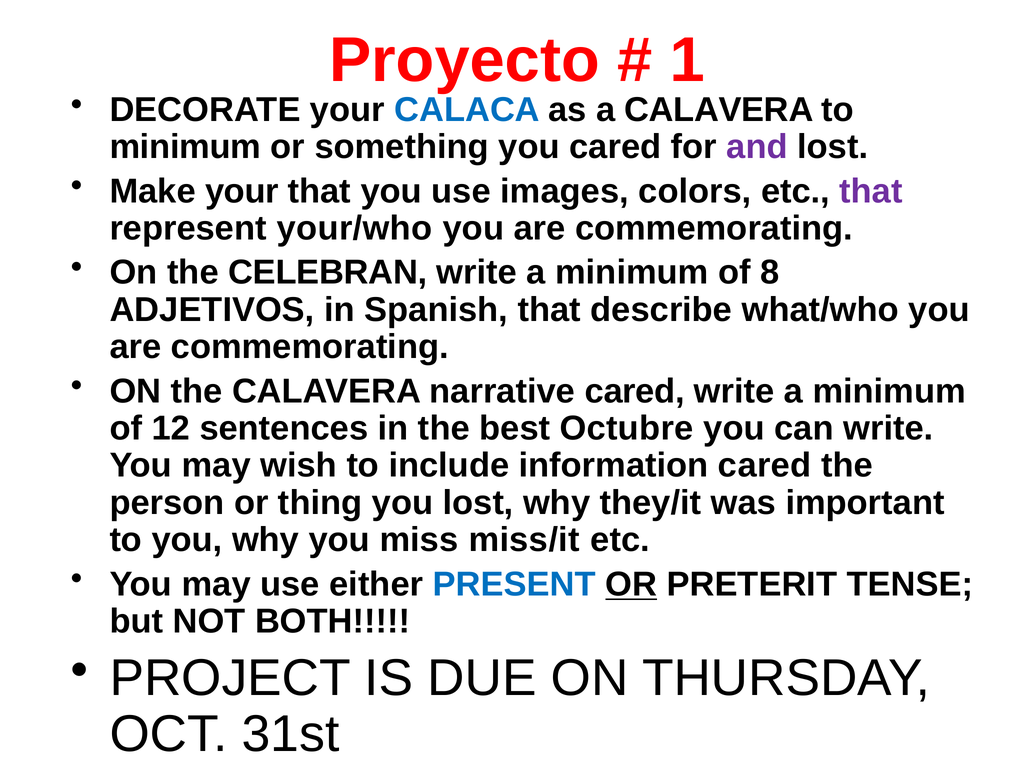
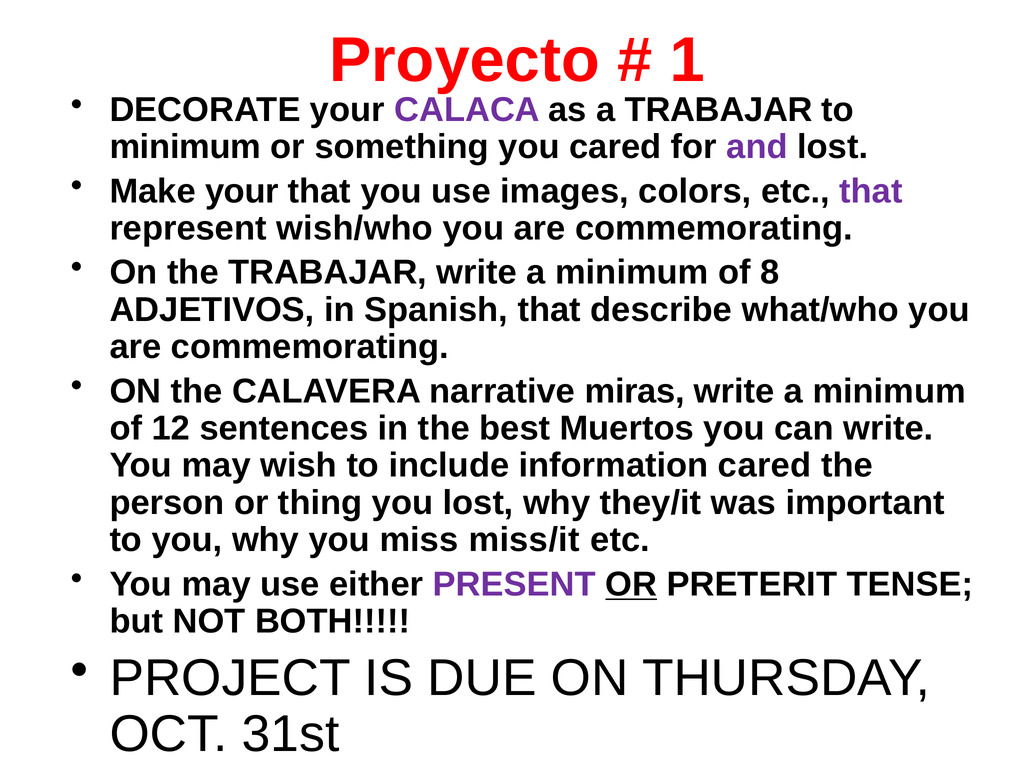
CALACA colour: blue -> purple (467, 110)
a CALAVERA: CALAVERA -> TRABAJAR (719, 110)
your/who: your/who -> wish/who (355, 228)
the CELEBRAN: CELEBRAN -> TRABAJAR (328, 273)
narrative cared: cared -> miras (635, 391)
Octubre: Octubre -> Muertos (627, 428)
PRESENT colour: blue -> purple (514, 584)
